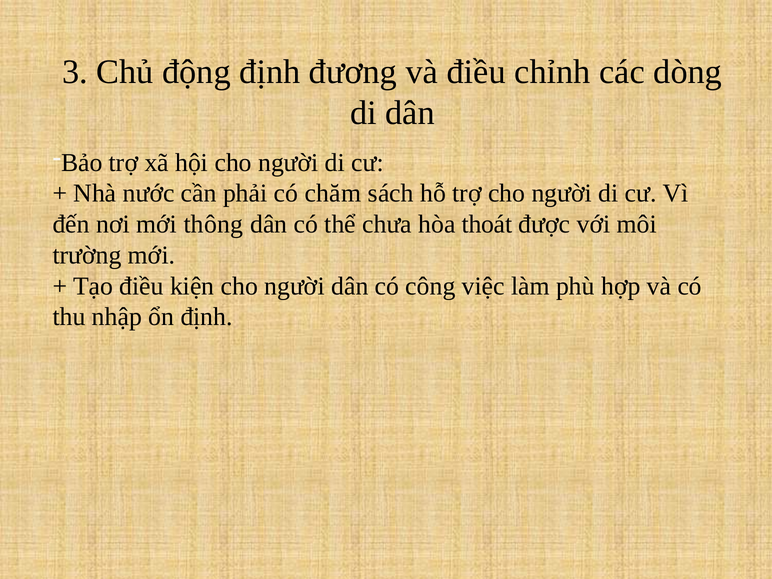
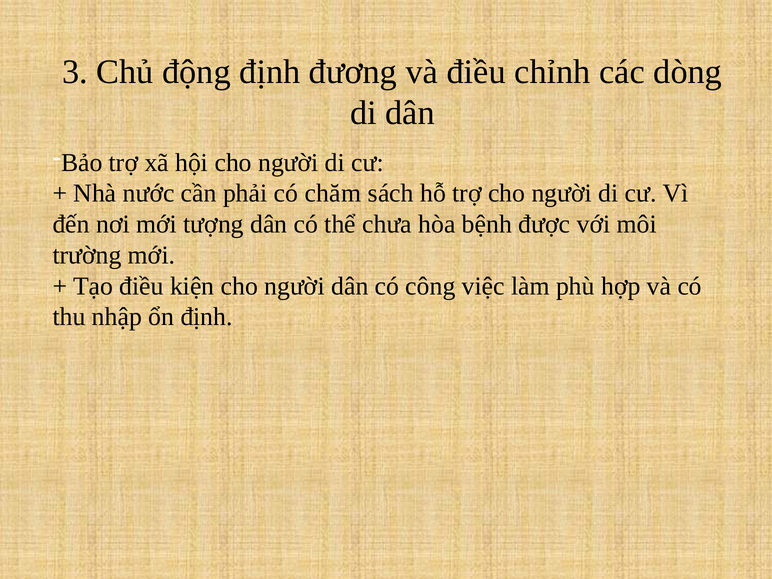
thông: thông -> tượng (214, 224)
thoát: thoát -> bệnh (487, 224)
